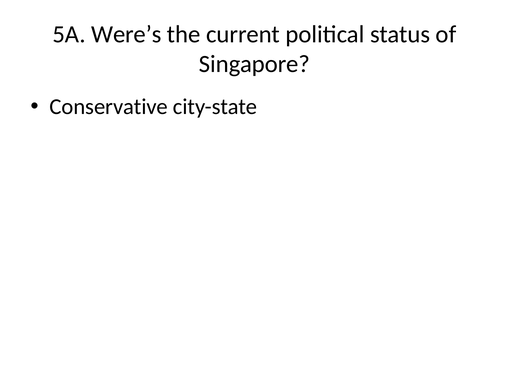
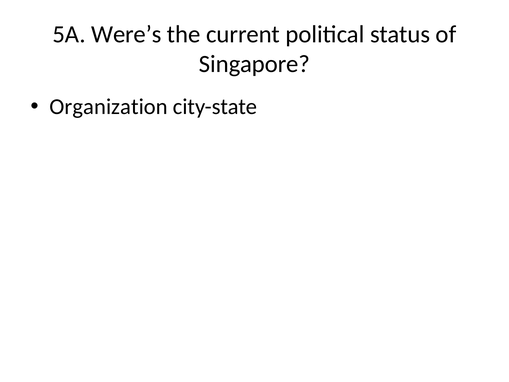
Conservative: Conservative -> Organization (109, 107)
